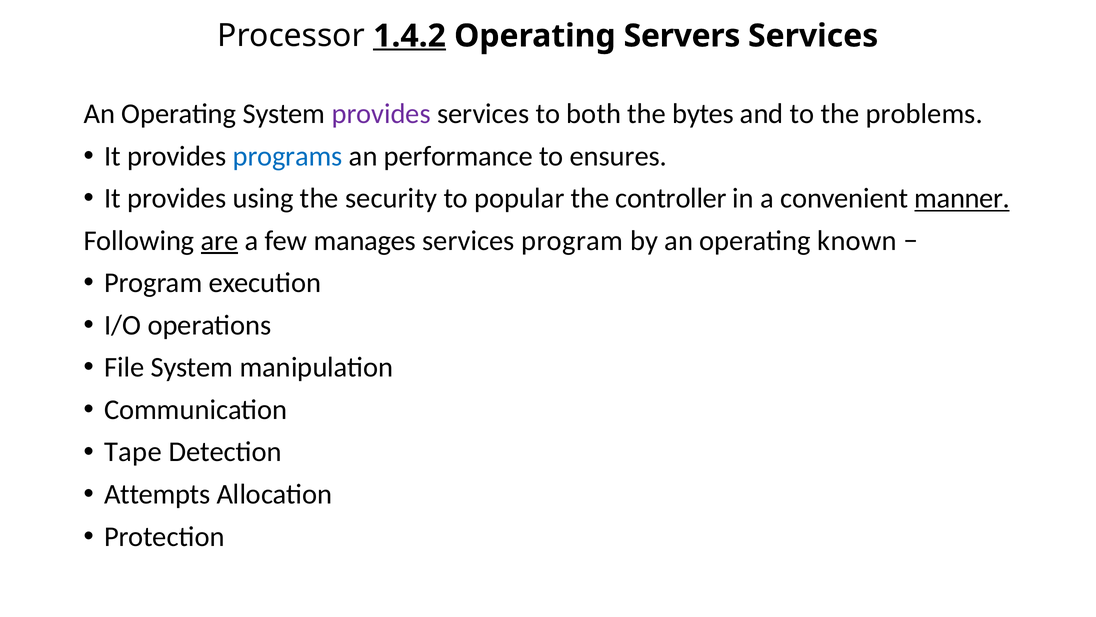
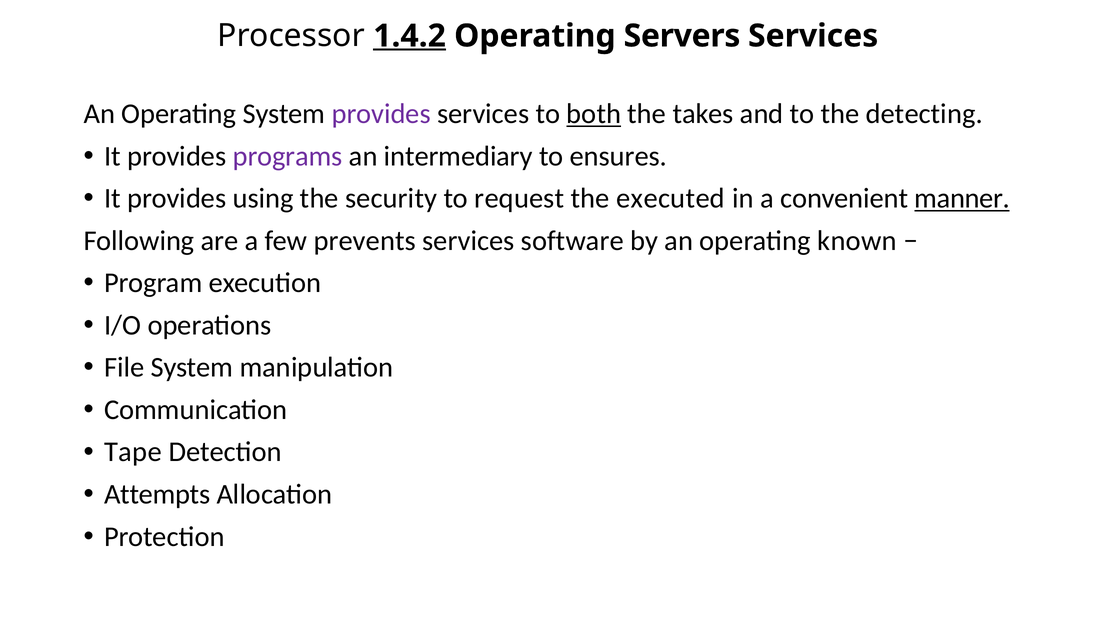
both underline: none -> present (594, 114)
bytes: bytes -> takes (703, 114)
problems: problems -> detecting (924, 114)
programs colour: blue -> purple (288, 156)
performance: performance -> intermediary (458, 156)
popular: popular -> request (519, 198)
controller: controller -> executed (671, 198)
are underline: present -> none (220, 241)
manages: manages -> prevents (365, 241)
services program: program -> software (572, 241)
